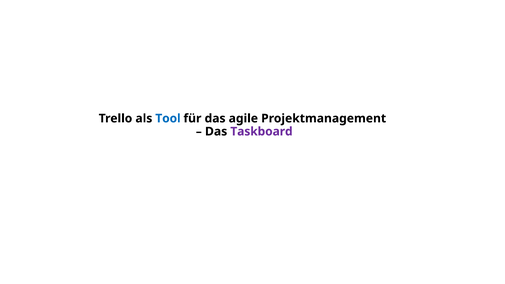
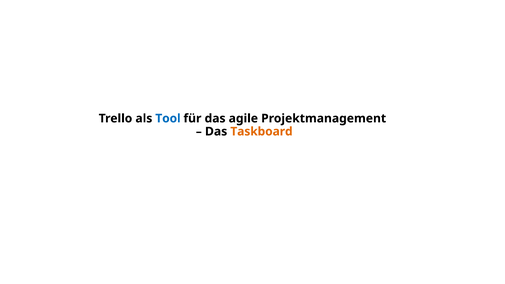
Taskboard colour: purple -> orange (261, 132)
